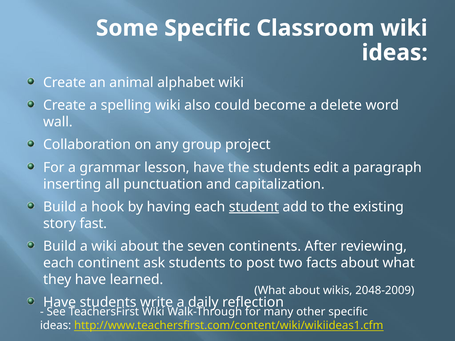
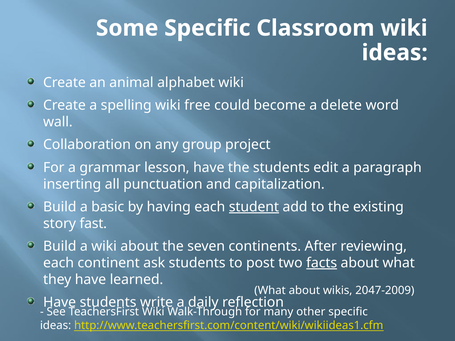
also: also -> free (197, 105)
hook: hook -> basic (108, 207)
facts underline: none -> present (322, 263)
2048-2009: 2048-2009 -> 2047-2009 (385, 291)
